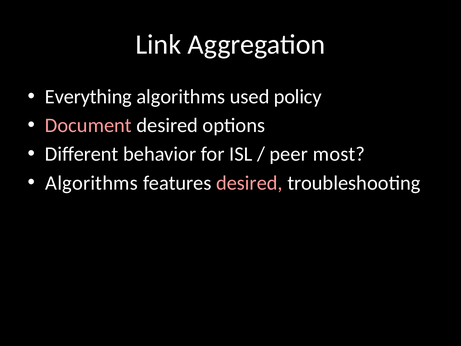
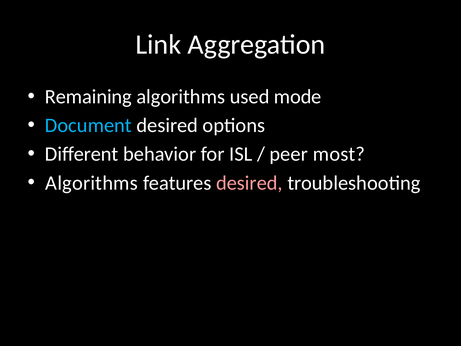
Everything: Everything -> Remaining (88, 97)
policy: policy -> mode (298, 97)
Document colour: pink -> light blue (88, 125)
